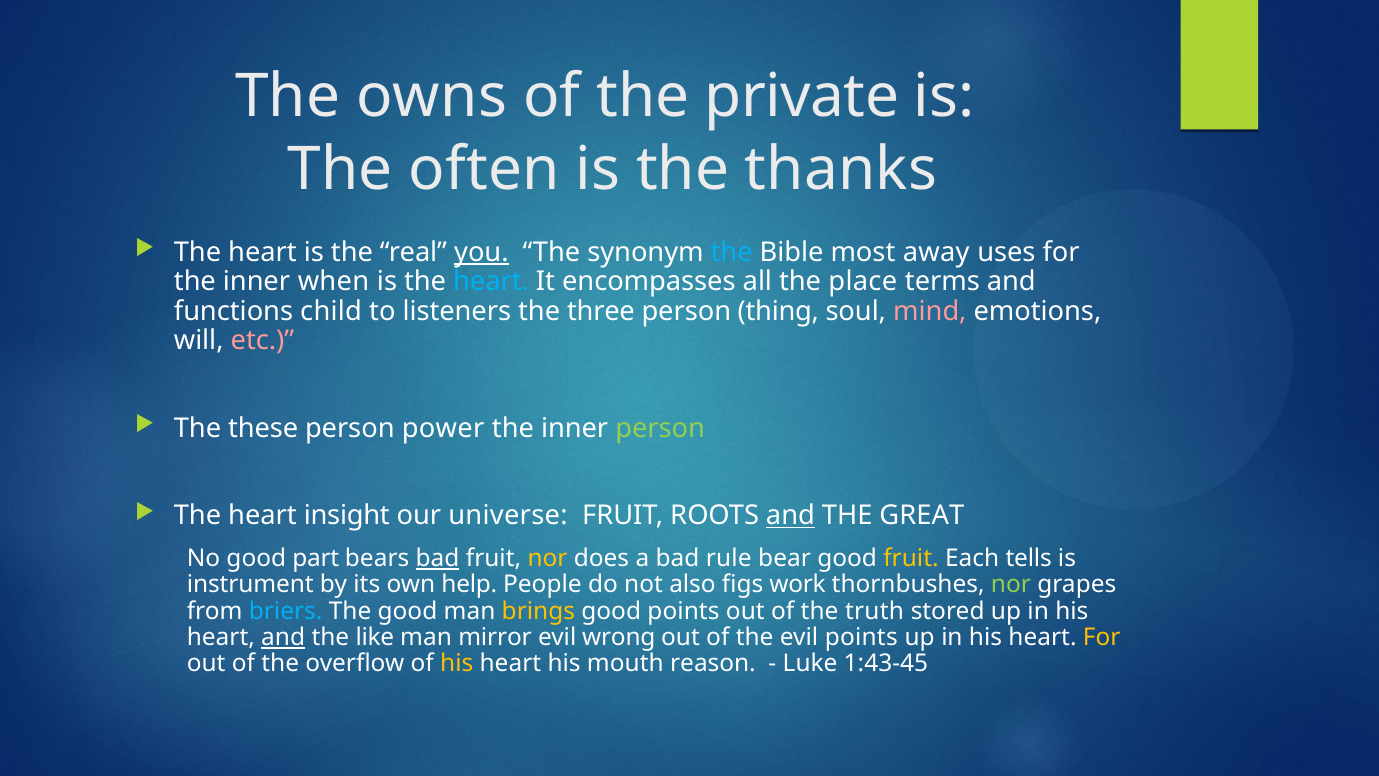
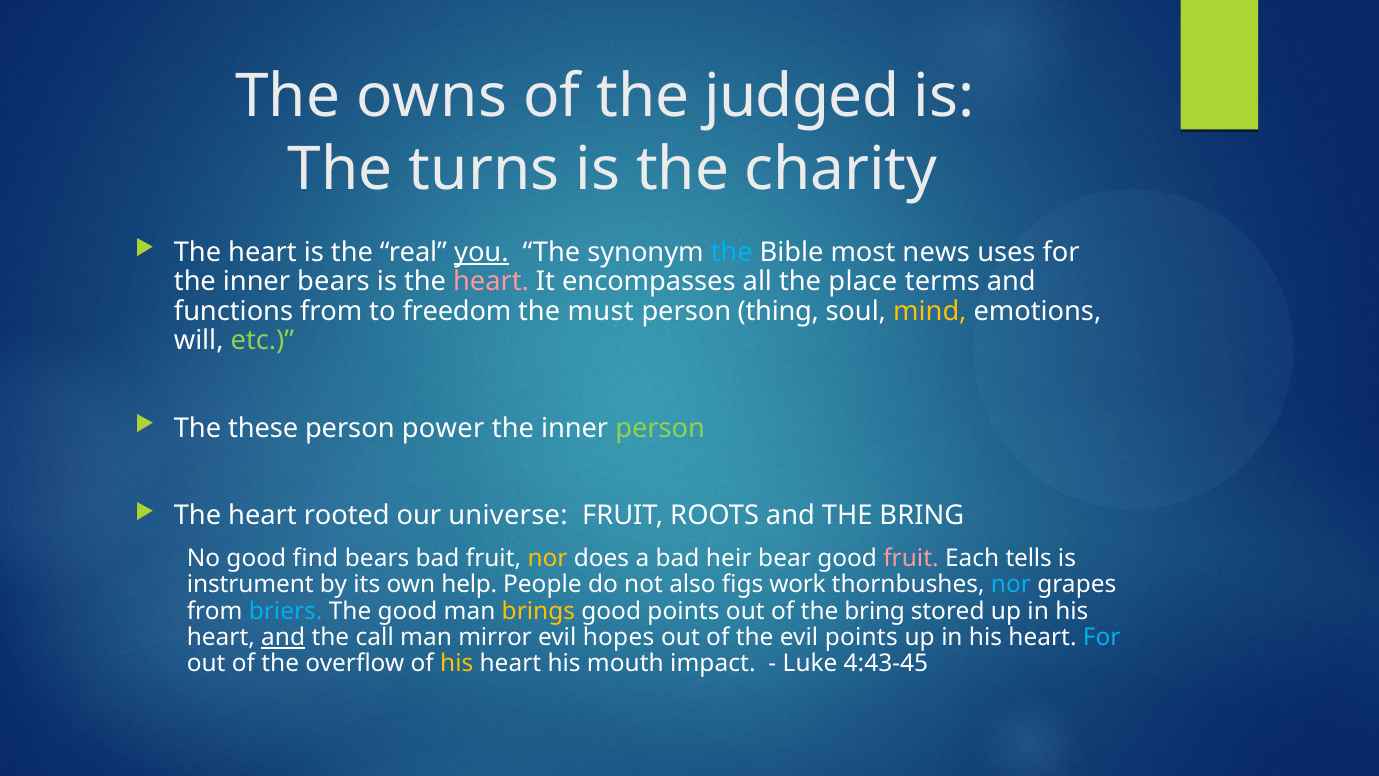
private: private -> judged (802, 97)
often: often -> turns (484, 169)
thanks: thanks -> charity (841, 169)
away: away -> news (936, 252)
inner when: when -> bears (334, 281)
heart colour: light blue -> pink (491, 281)
functions child: child -> from (331, 311)
listeners: listeners -> freedom (457, 311)
three: three -> must (601, 311)
mind colour: pink -> yellow (930, 311)
etc colour: pink -> light green (262, 340)
insight: insight -> rooted (347, 516)
and underline: present -> none (790, 516)
GREAT: GREAT -> BRING (922, 516)
part: part -> find (315, 558)
bad underline: present -> none (438, 558)
rule: rule -> heir (729, 558)
fruit colour: yellow -> pink (911, 558)
nor colour: light green -> light blue (1011, 584)
of the truth: truth -> bring (875, 611)
like: like -> call (375, 637)
wrong: wrong -> hopes (619, 637)
For colour: yellow -> light blue (1102, 637)
reason: reason -> impact (713, 664)
1:43-45: 1:43-45 -> 4:43-45 (886, 664)
